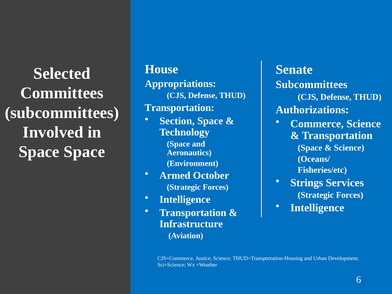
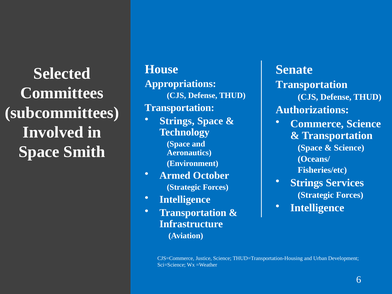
Subcommittees: Subcommittees -> Transportation (312, 85)
Section: Section -> Strings (177, 121)
Space Space: Space -> Smith (84, 152)
